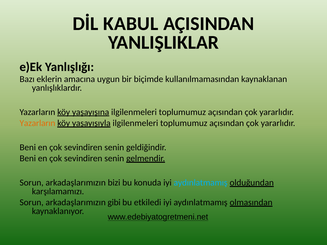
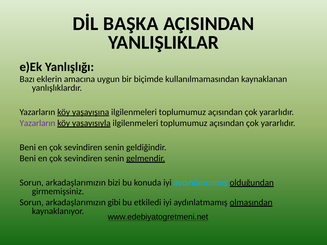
KABUL: KABUL -> BAŞKA (131, 24)
Yazarların colour: orange -> purple (37, 123)
karşılamamızı: karşılamamızı -> girmemişsiniz (58, 191)
